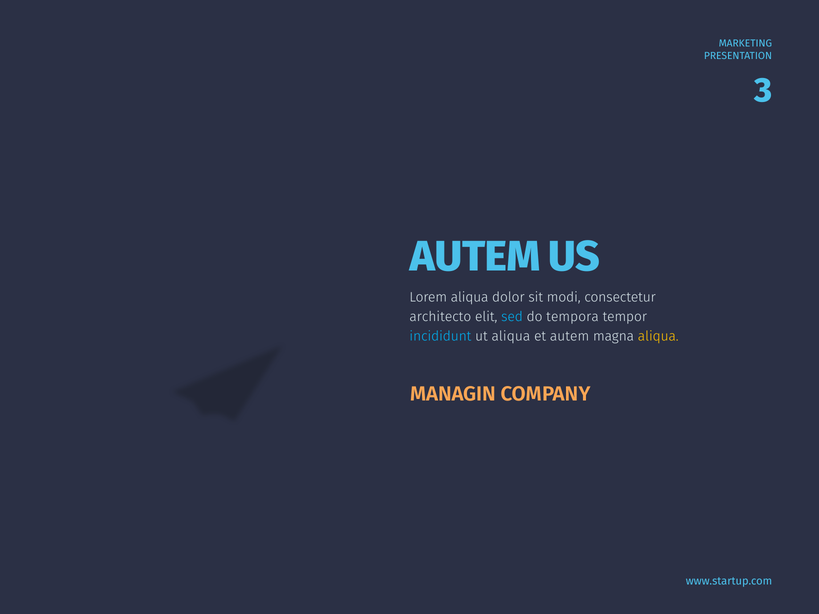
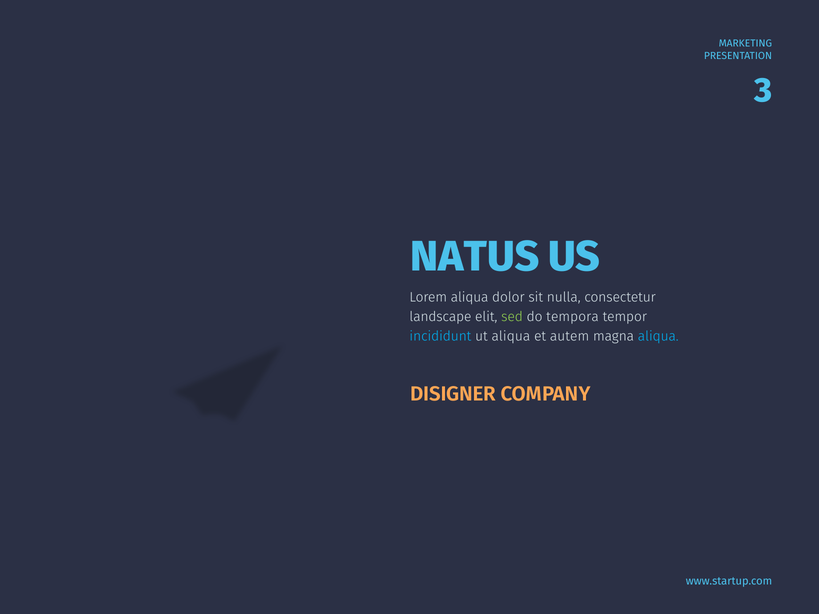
AUTEM: AUTEM -> NATUS (475, 257)
modi: modi -> nulla (564, 297)
architecto: architecto -> landscape (440, 317)
sed colour: light blue -> light green (512, 317)
aliqua colour: yellow -> light blue (658, 336)
MANAGIN: MANAGIN -> DISIGNER (453, 394)
